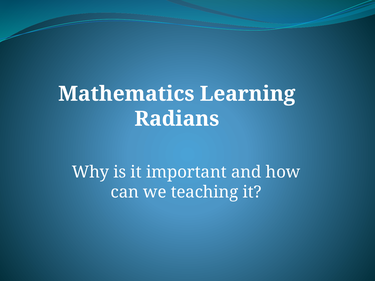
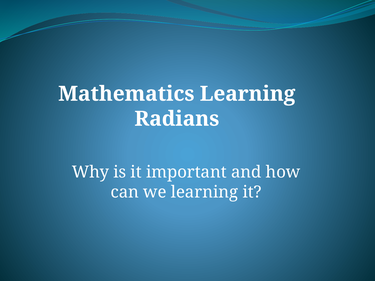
we teaching: teaching -> learning (204, 192)
